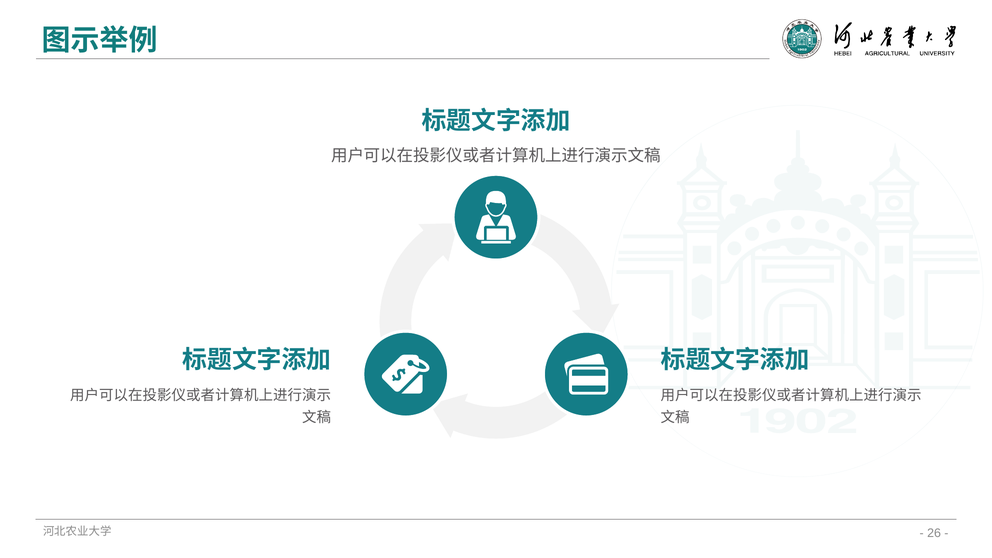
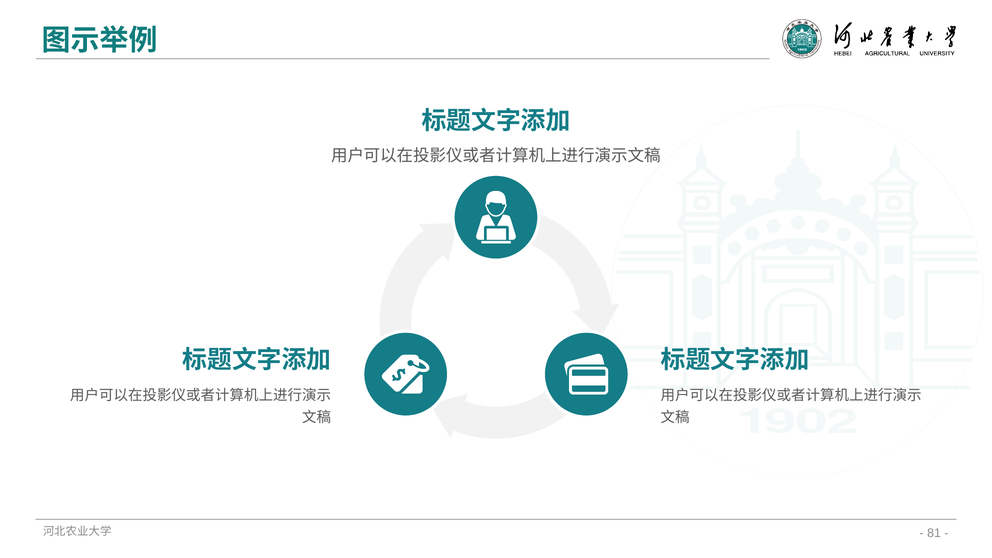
26: 26 -> 81 (934, 533)
